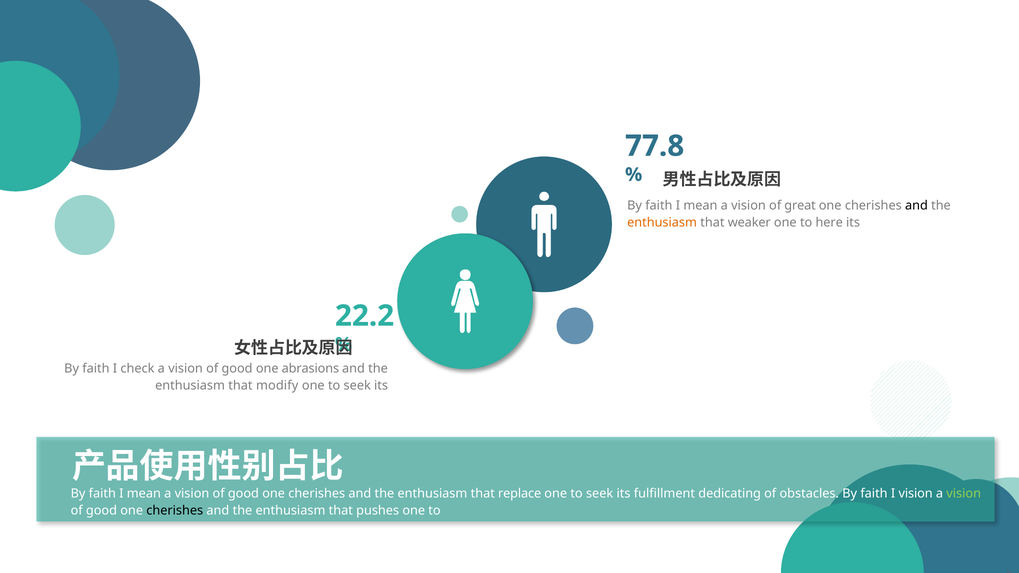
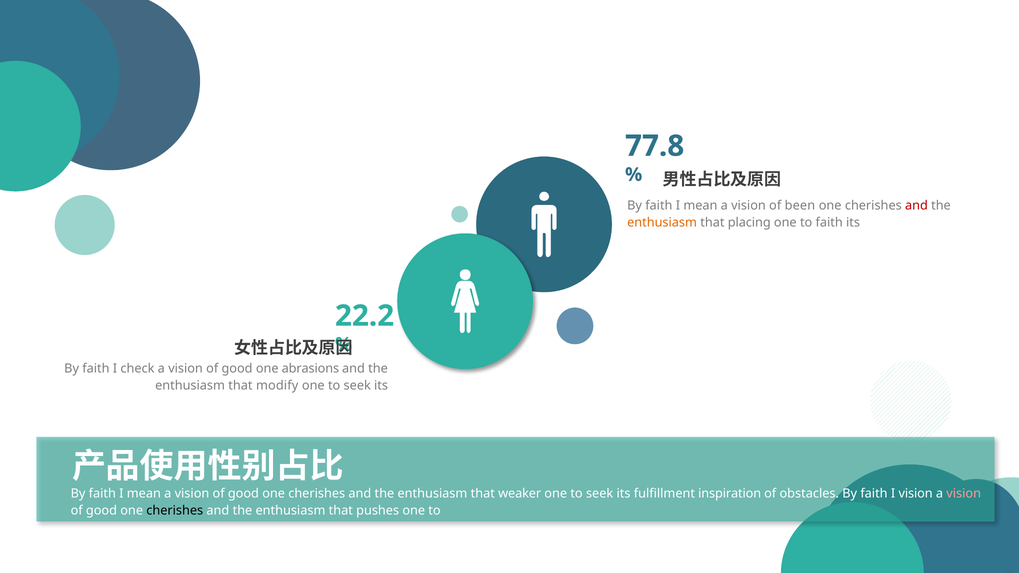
great: great -> been (800, 205)
and colour: black -> red (916, 205)
weaker: weaker -> placing (749, 222)
to here: here -> faith (829, 222)
replace: replace -> weaker (520, 494)
dedicating: dedicating -> inspiration (730, 494)
vision colour: light green -> pink (964, 494)
